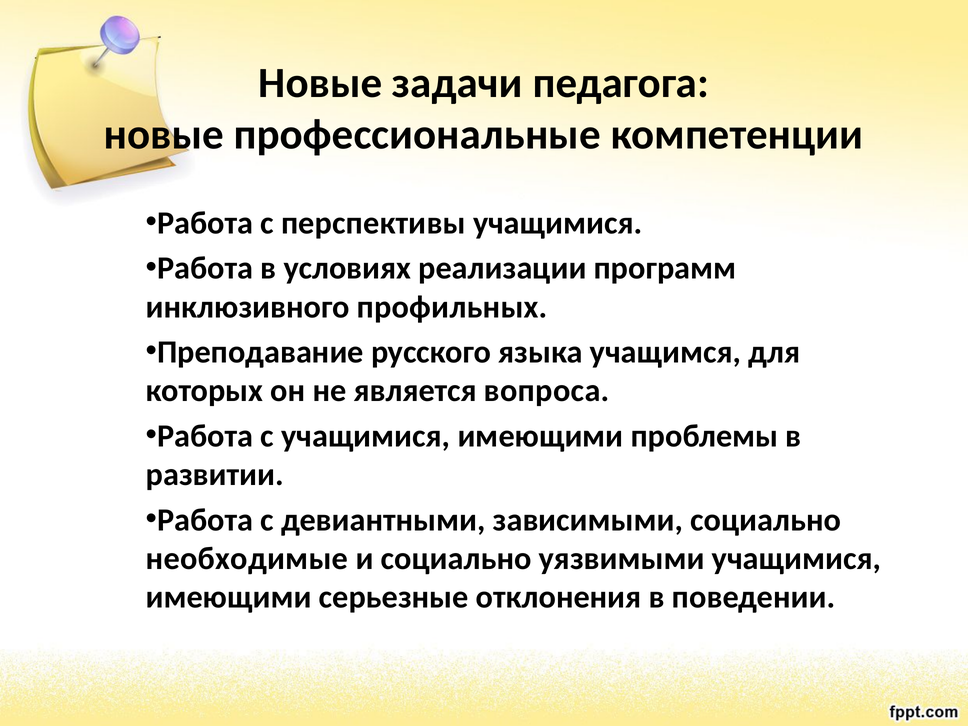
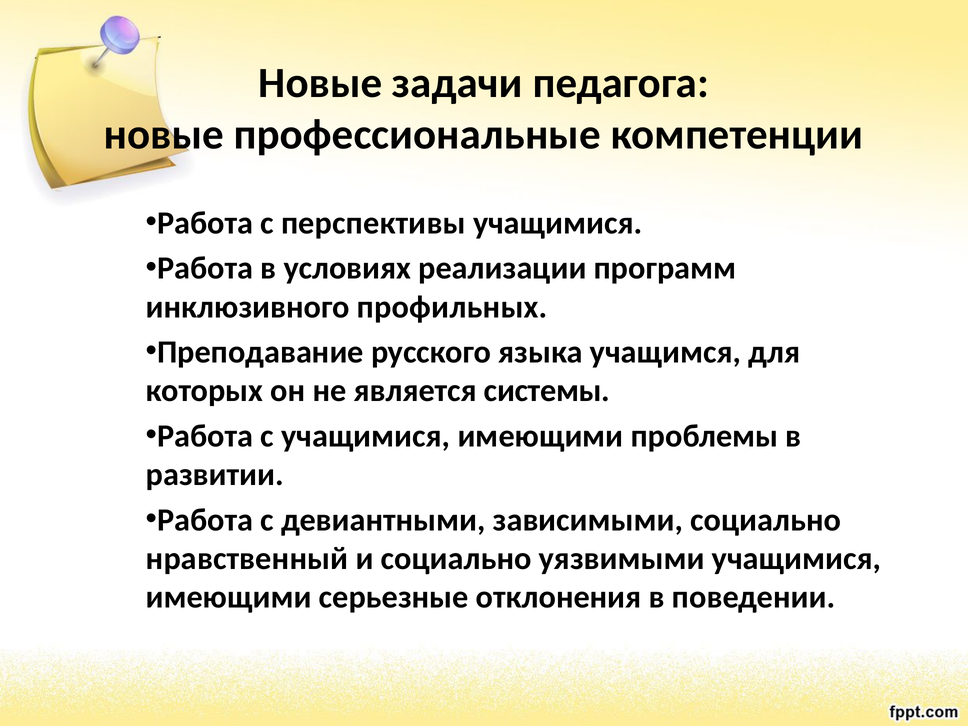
вопроса: вопроса -> системы (547, 391)
необходимые: необходимые -> нравственный (247, 559)
